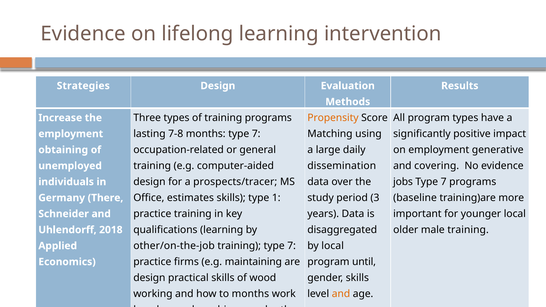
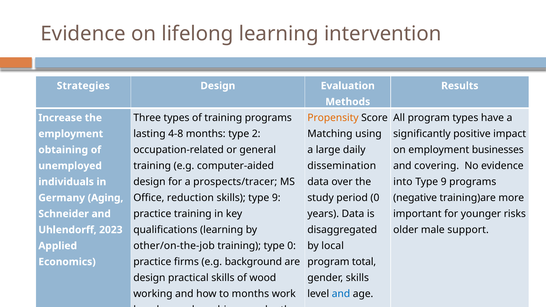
7-8: 7-8 -> 4-8 (176, 134)
months type 7: 7 -> 2 (256, 134)
generative: generative -> businesses (498, 150)
jobs: jobs -> into (403, 182)
7: 7 -> 9 (444, 182)
estimates: estimates -> reduction (190, 198)
skills type 1: 1 -> 9 (276, 198)
period 3: 3 -> 0 (375, 198)
baseline: baseline -> negative (415, 198)
There: There -> Aging (106, 198)
younger local: local -> risks (515, 214)
male training: training -> support (468, 230)
2018: 2018 -> 2023 (111, 230)
training type 7: 7 -> 0 (292, 246)
maintaining: maintaining -> background (253, 262)
until: until -> total (364, 262)
and colour: orange -> blue (341, 294)
